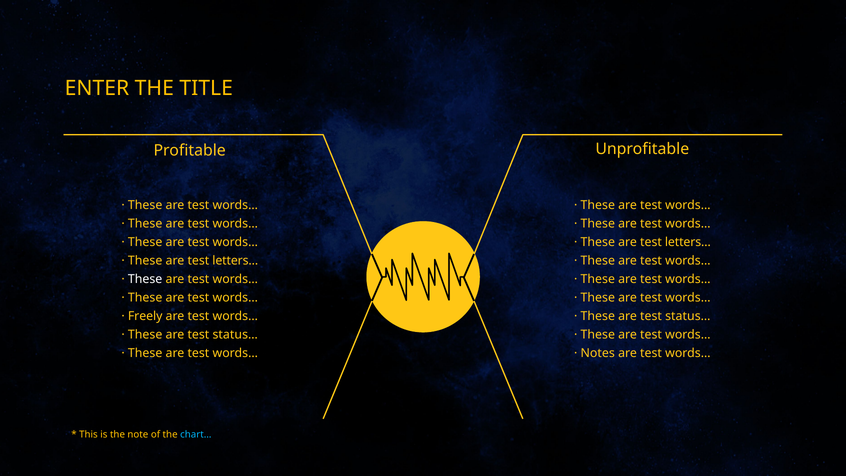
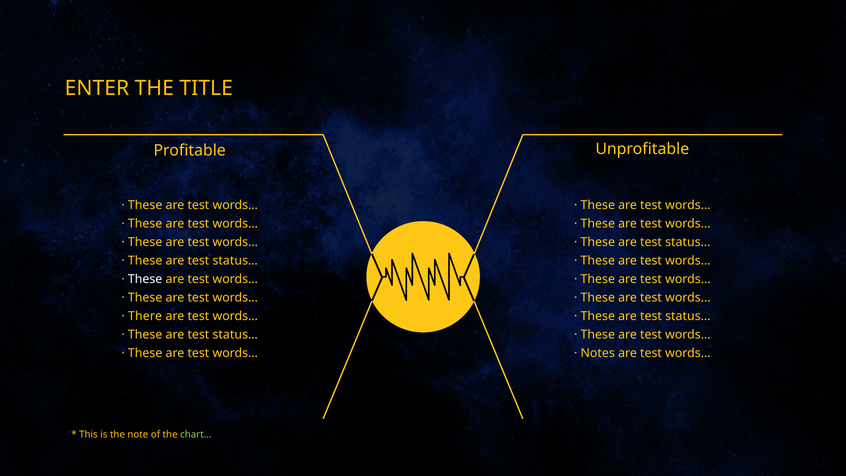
letters…: letters… -> status… (688, 242)
letters…: letters… -> status… (235, 261)
Freely: Freely -> There (145, 316)
chart… colour: light blue -> light green (196, 434)
